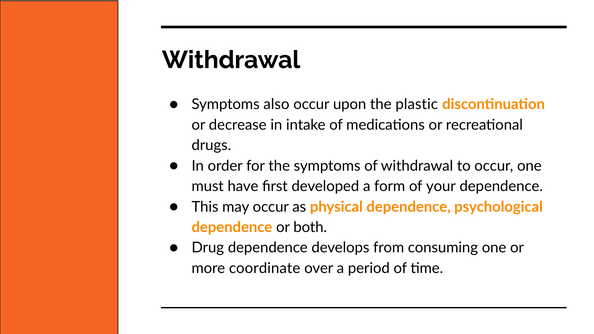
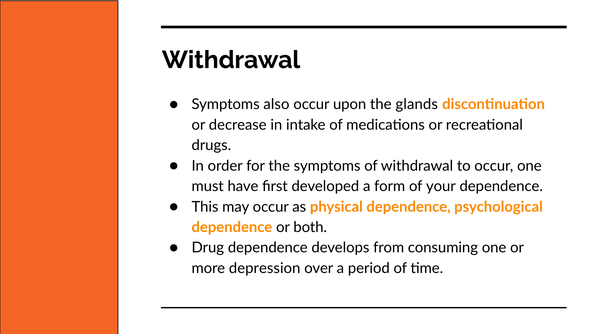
plastic: plastic -> glands (417, 104)
coordinate: coordinate -> depression (265, 268)
